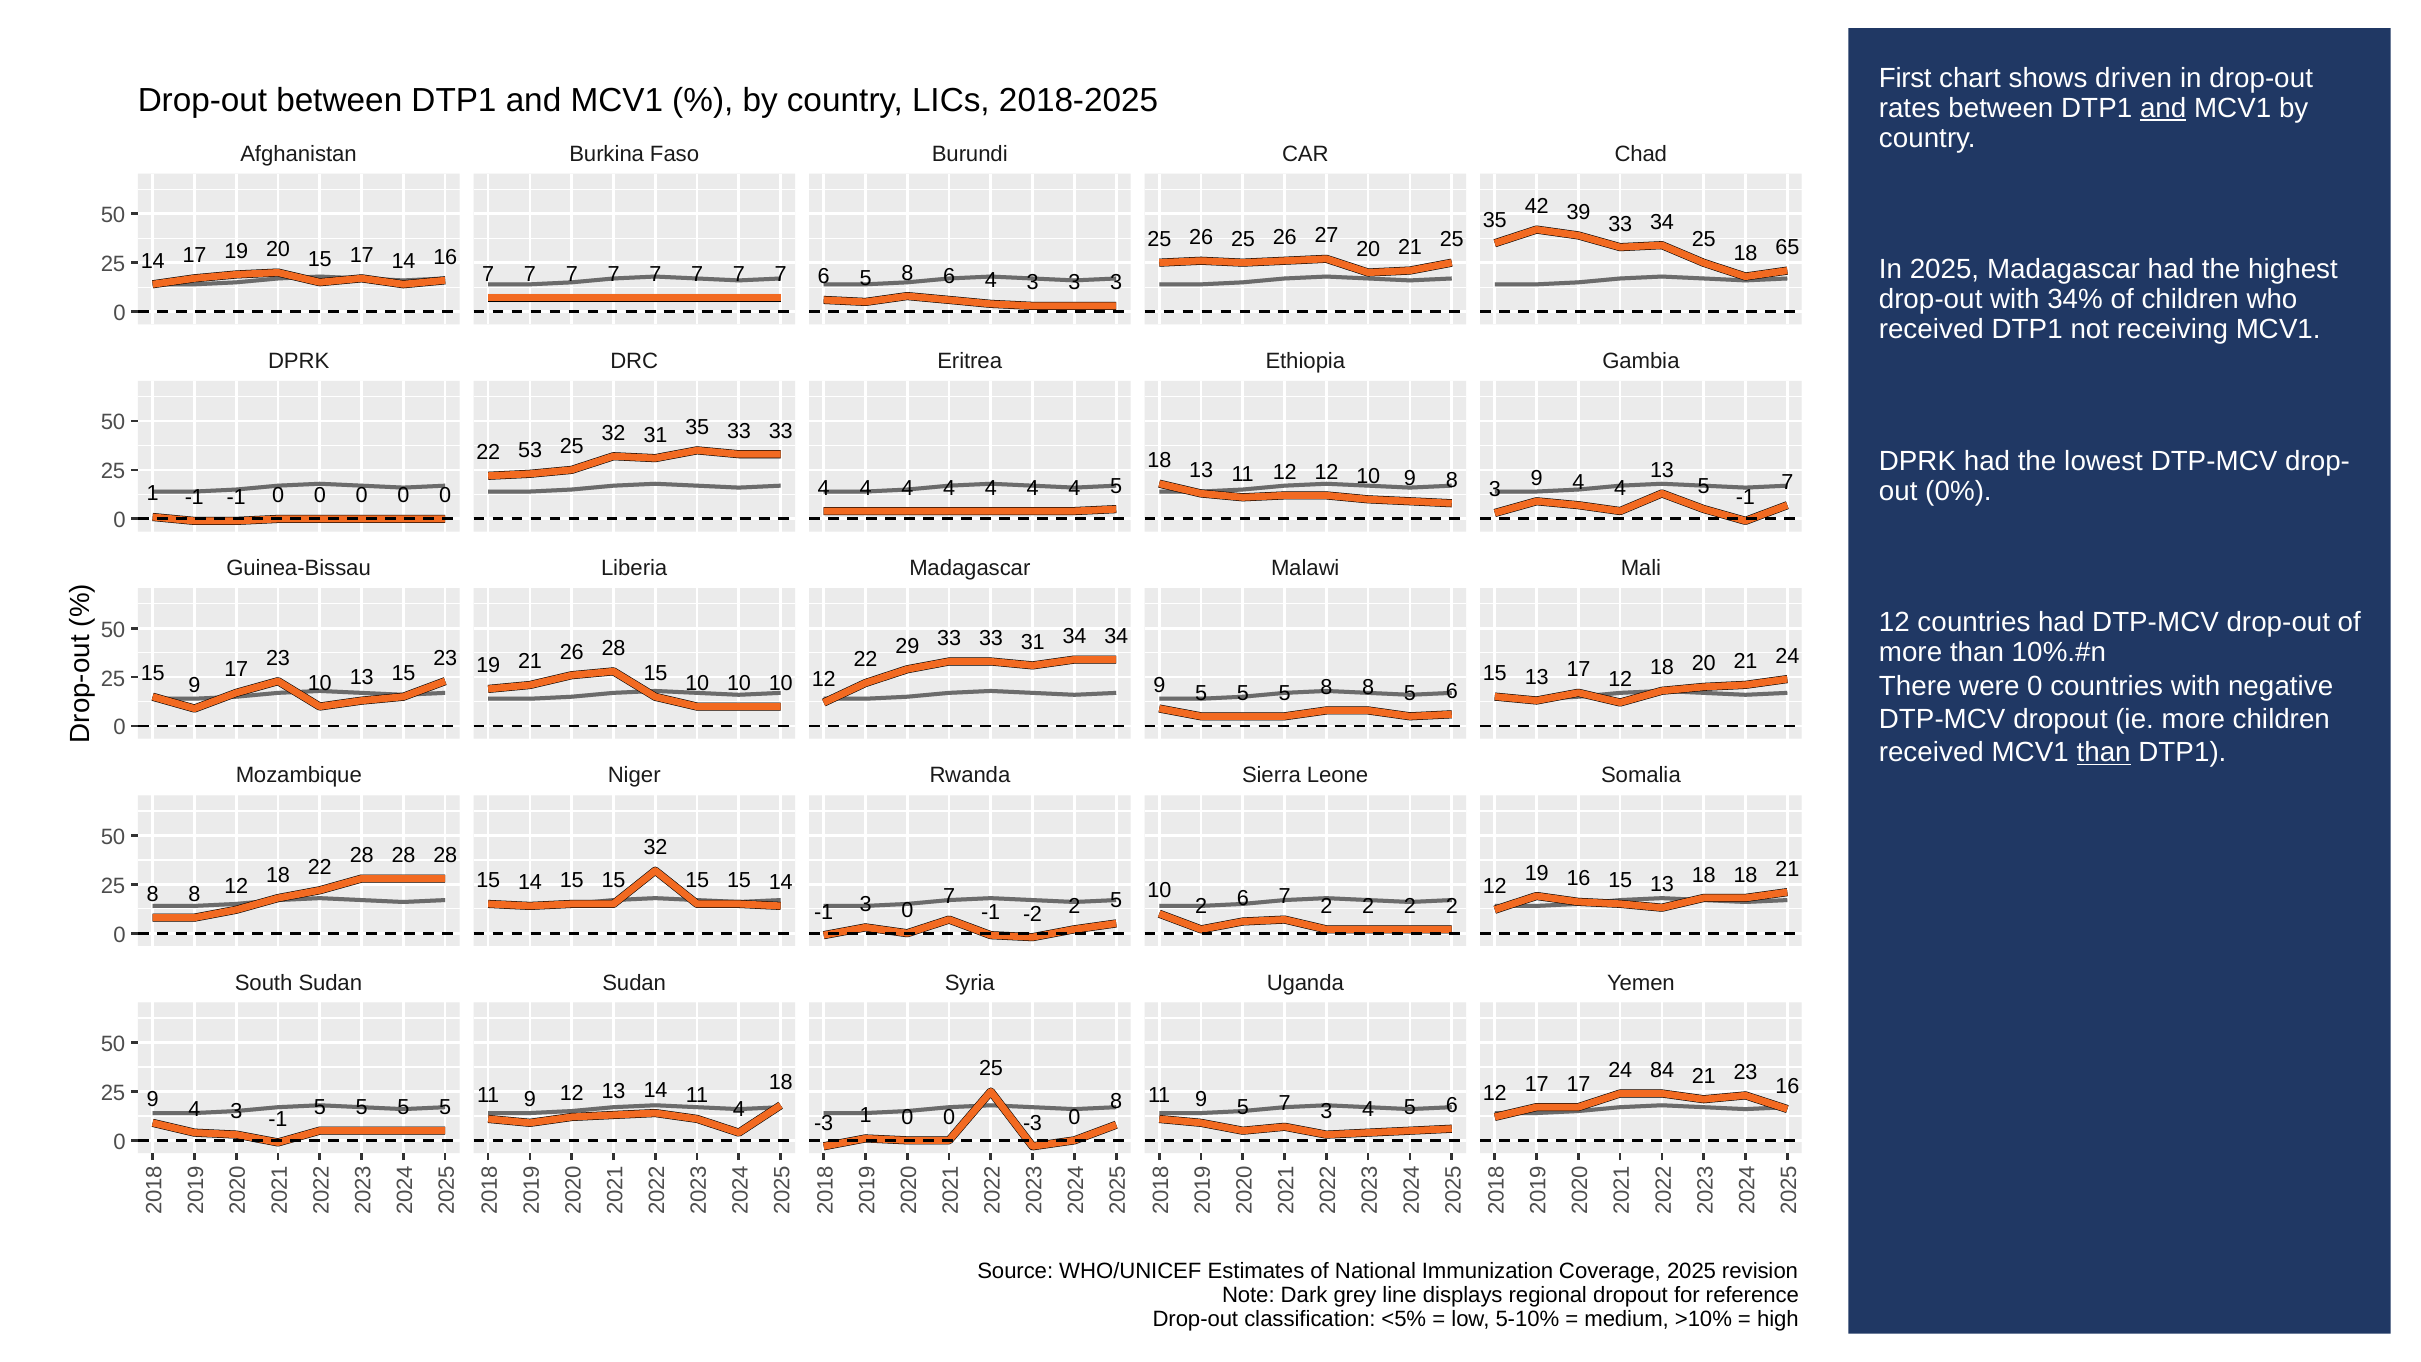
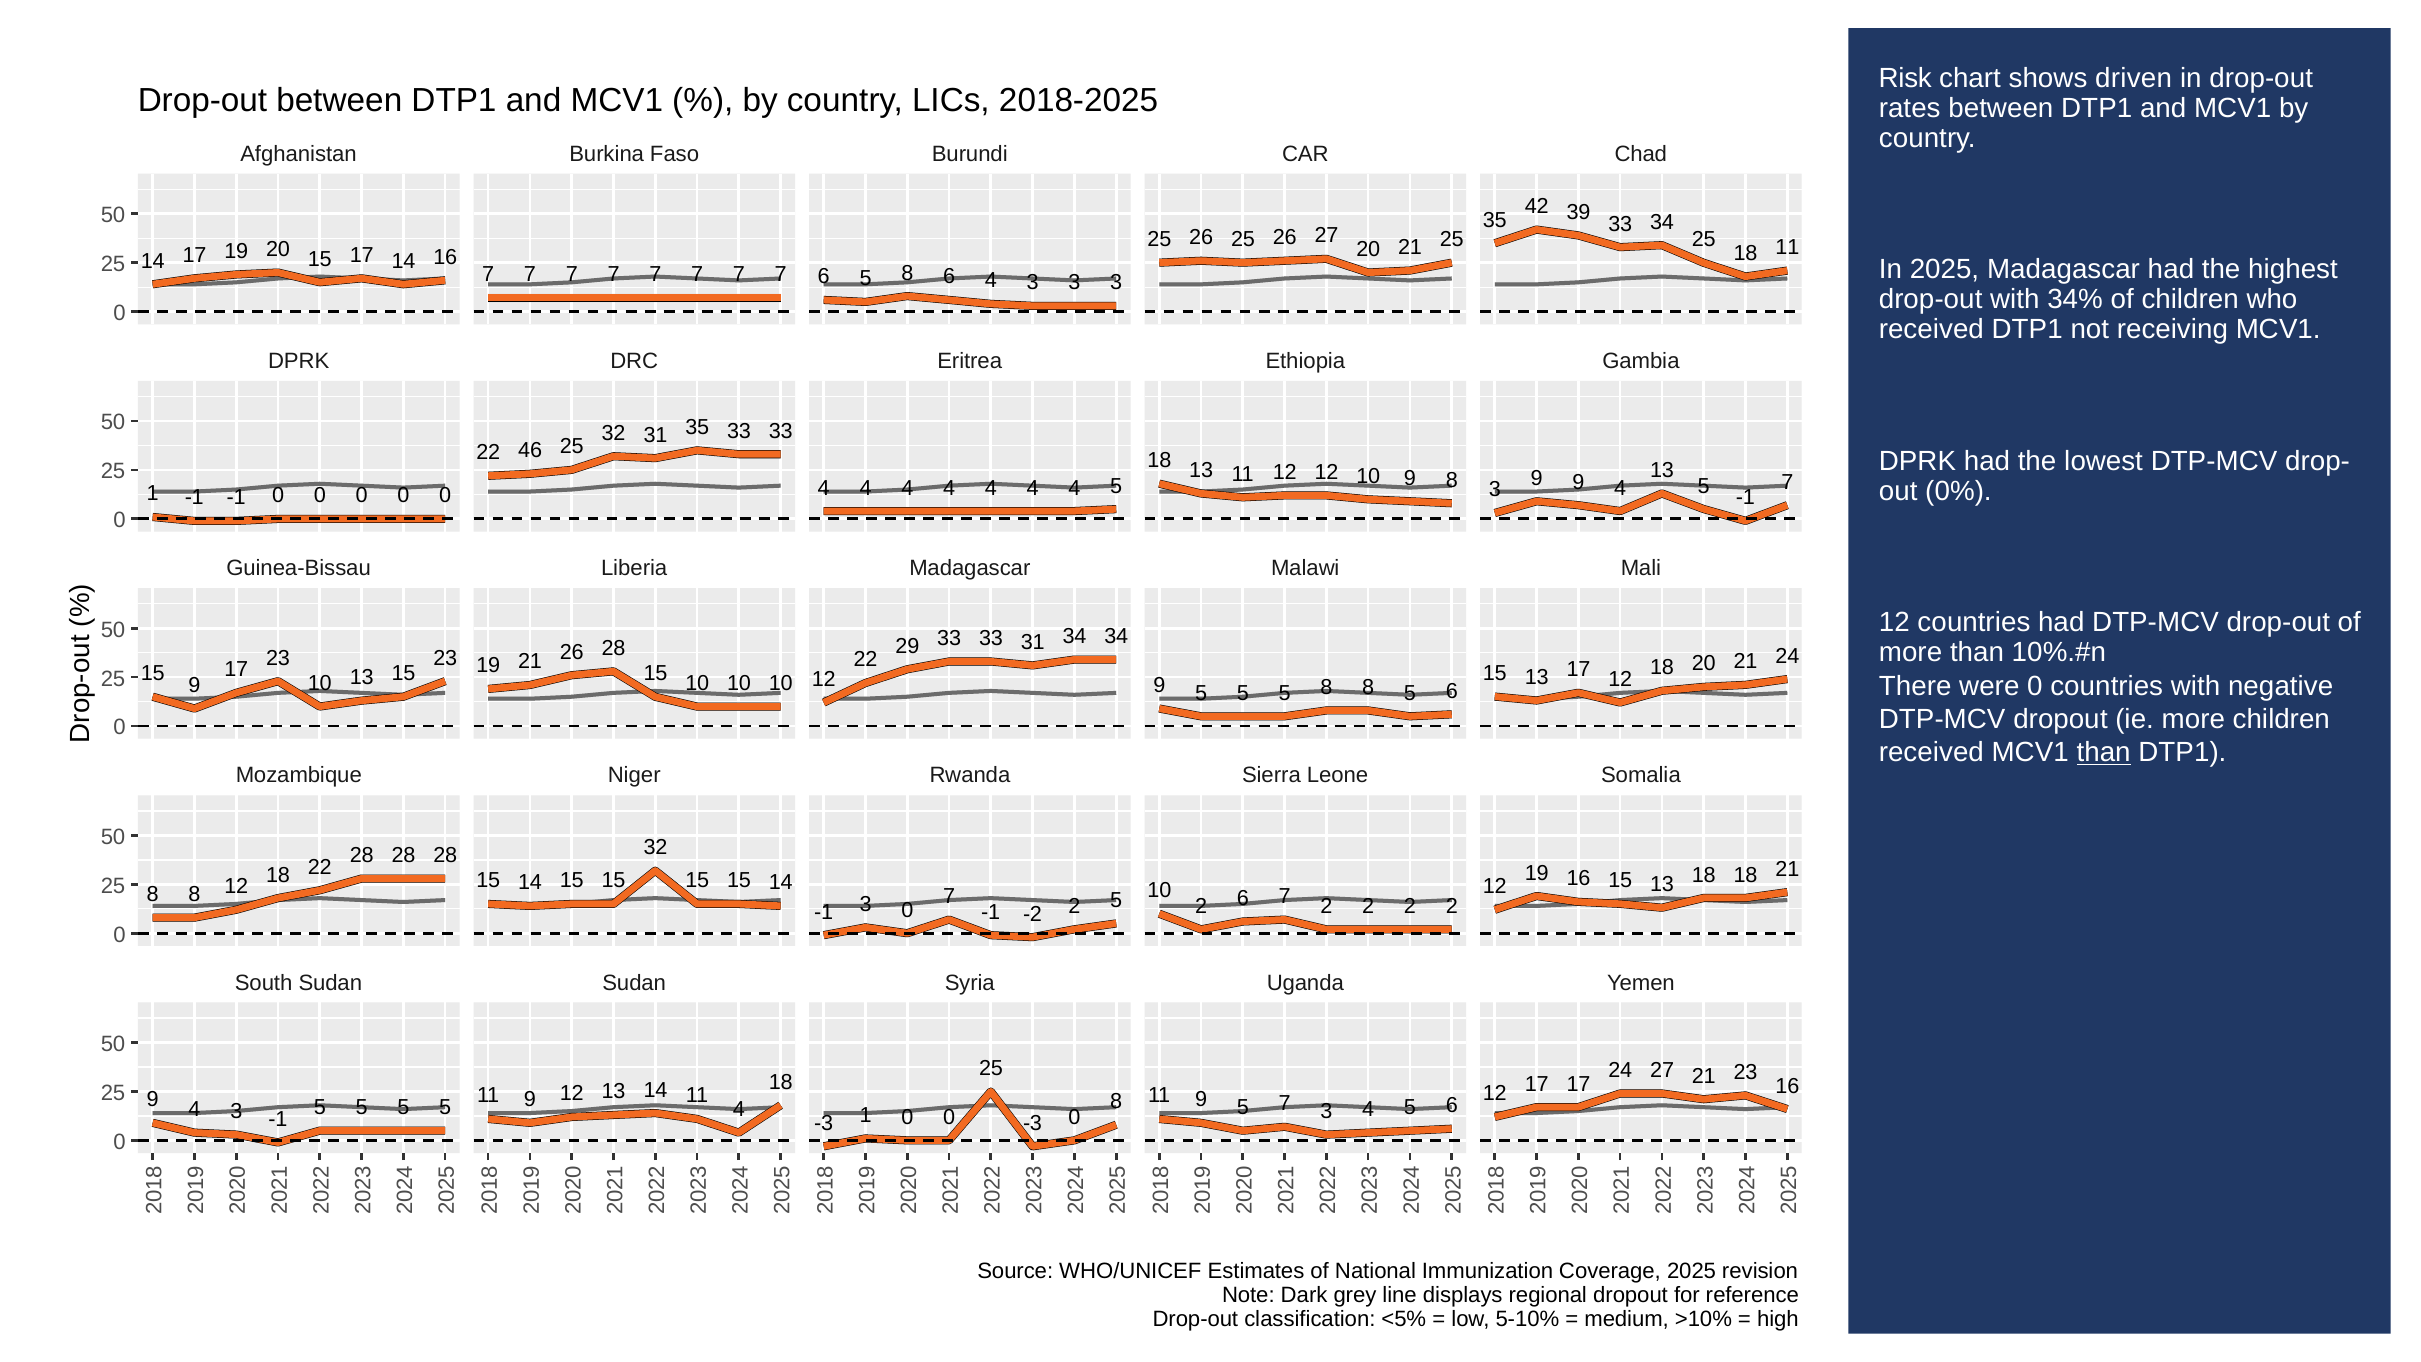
First: First -> Risk (1905, 78)
and underline: present -> none (2163, 108)
18 65: 65 -> 11 (1787, 247)
53: 53 -> 46 (530, 451)
4: 4 -> 9 (1578, 482)
24 84: 84 -> 27 (1662, 1070)
